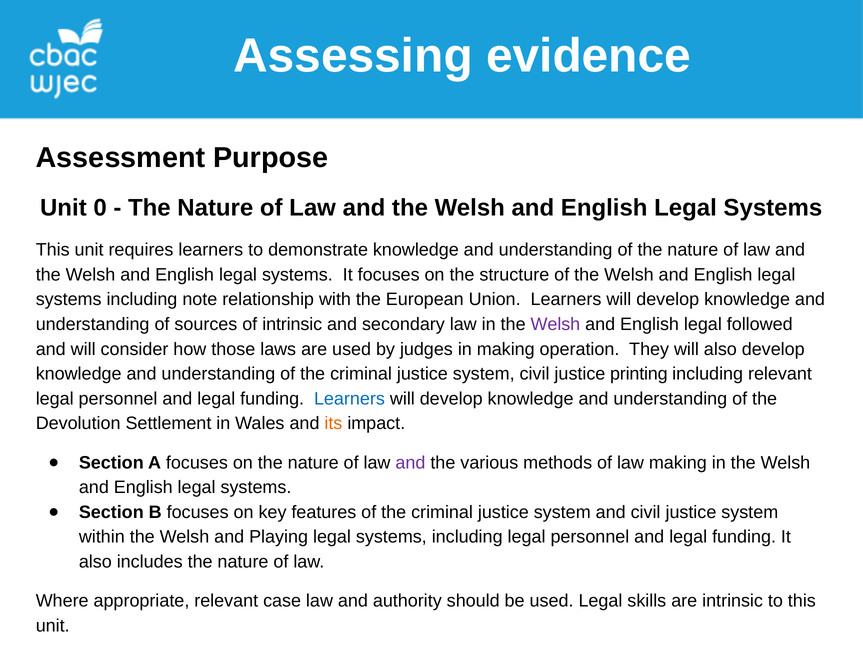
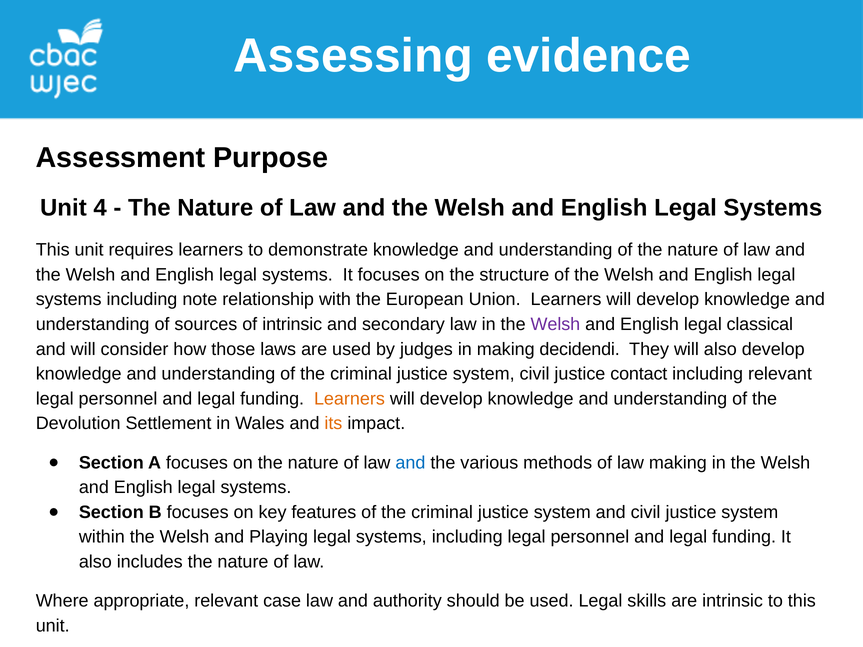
0: 0 -> 4 (100, 208)
followed: followed -> classical (760, 324)
operation: operation -> decidendi (580, 349)
printing: printing -> contact (639, 374)
Learners colour: blue -> orange (349, 399)
and colour: purple -> blue (410, 463)
